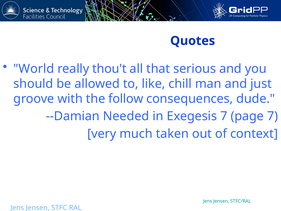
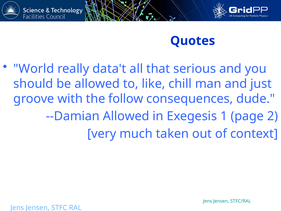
thou't: thou't -> data't (109, 69)
--Damian Needed: Needed -> Allowed (126, 116)
Exegesis 7: 7 -> 1 (224, 116)
page 7: 7 -> 2 (273, 116)
